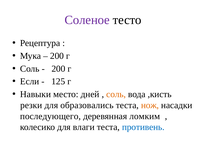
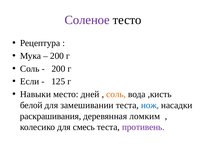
резки: резки -> белой (31, 106)
образовались: образовались -> замешивании (87, 106)
нож colour: orange -> blue (150, 106)
последующего: последующего -> раскрашивания (51, 117)
влаги: влаги -> смесь (84, 128)
противень colour: blue -> purple (143, 128)
